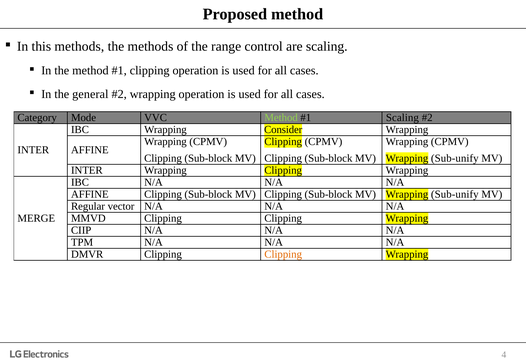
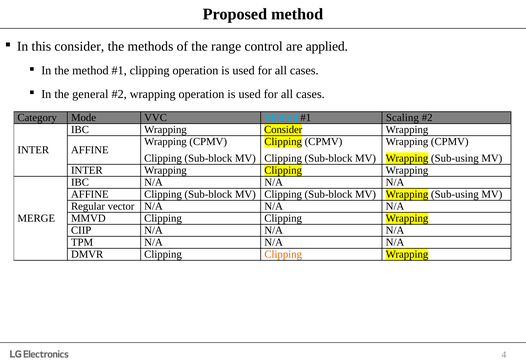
this methods: methods -> consider (79, 46)
are scaling: scaling -> applied (327, 46)
Method colour: light green -> light blue (281, 118)
Sub-unify: Sub-unify -> Sub-using (455, 158)
MV Wrapping Sub-unify: Sub-unify -> Sub-using (455, 194)
